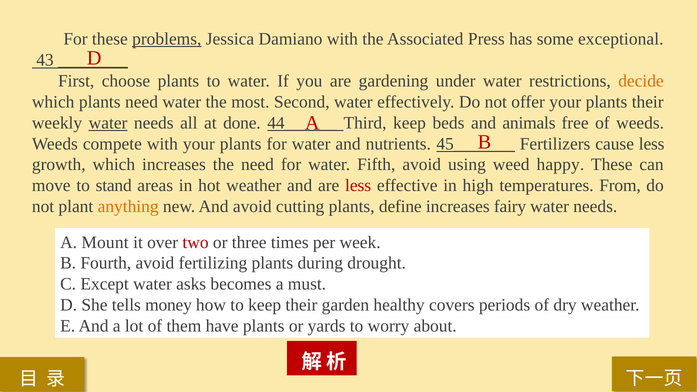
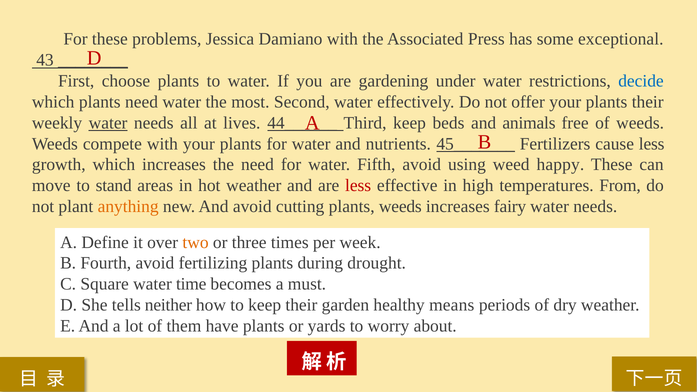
problems underline: present -> none (167, 39)
decide colour: orange -> blue (641, 81)
done: done -> lives (242, 123)
plants define: define -> weeds (400, 207)
Mount: Mount -> Define (105, 242)
two colour: red -> orange (196, 242)
Except: Except -> Square (105, 284)
asks: asks -> time (191, 284)
money: money -> neither (169, 305)
covers: covers -> means (452, 305)
